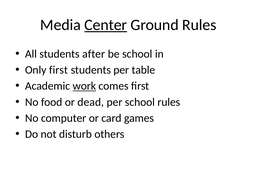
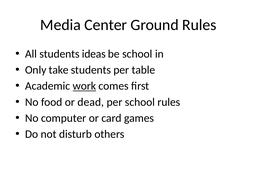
Center underline: present -> none (106, 25)
after: after -> ideas (94, 54)
Only first: first -> take (59, 70)
